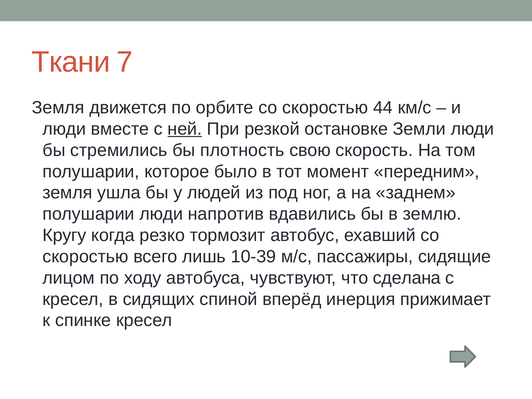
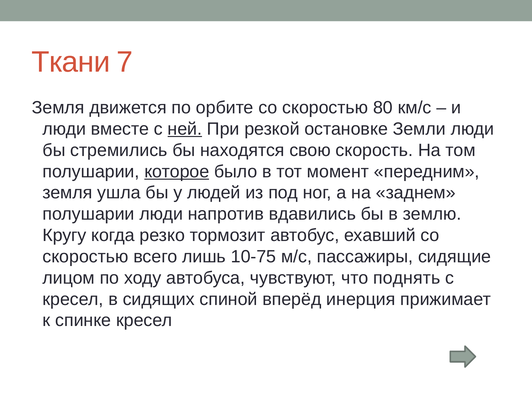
44: 44 -> 80 (383, 108)
плотность: плотность -> находятся (242, 150)
которое underline: none -> present (177, 171)
10-39: 10-39 -> 10-75 (253, 257)
сделана: сделана -> поднять (407, 278)
